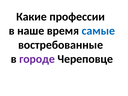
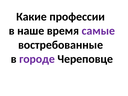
самые colour: blue -> purple (98, 31)
